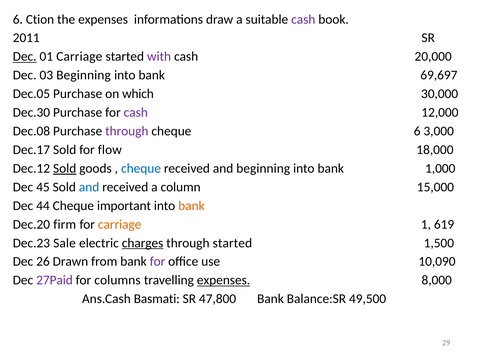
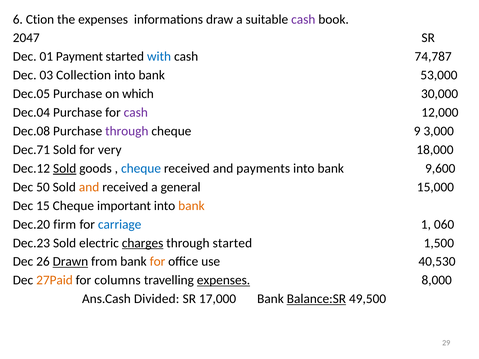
2011: 2011 -> 2047 (26, 38)
Dec underline: present -> none (25, 57)
01 Carriage: Carriage -> Payment (79, 57)
with colour: purple -> blue (159, 57)
20,000: 20,000 -> 74,787 (433, 57)
03 Beginning: Beginning -> Collection (84, 75)
69,697: 69,697 -> 53,000 (439, 75)
Dec.30: Dec.30 -> Dec.04 (31, 113)
cheque 6: 6 -> 9 (417, 131)
Dec.17: Dec.17 -> Dec.71 (31, 150)
flow: flow -> very (110, 150)
and beginning: beginning -> payments (263, 169)
1,000: 1,000 -> 9,600 (440, 169)
45: 45 -> 50 (43, 187)
and colour: blue -> orange (89, 187)
column: column -> general (181, 187)
44: 44 -> 15 (43, 206)
carriage colour: orange -> blue (120, 224)
619: 619 -> 060 (444, 224)
Dec.23 Sale: Sale -> Sold (65, 243)
Drawn underline: none -> present (70, 262)
for colour: purple -> orange (157, 262)
10,090: 10,090 -> 40,530 (437, 262)
27Paid colour: purple -> orange (54, 280)
Basmati: Basmati -> Divided (157, 299)
47,800: 47,800 -> 17,000 (218, 299)
Balance:SR underline: none -> present (316, 299)
